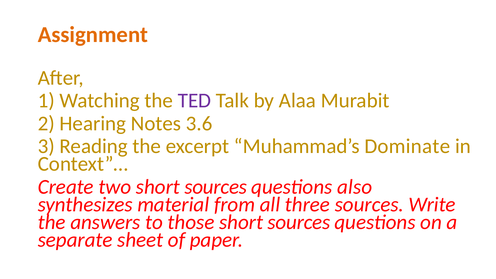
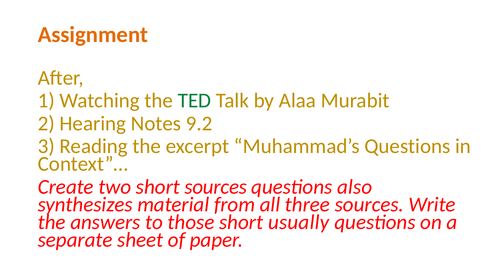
TED colour: purple -> green (195, 101)
3.6: 3.6 -> 9.2 (199, 123)
Muhammad’s Dominate: Dominate -> Questions (407, 146)
those short sources: sources -> usually (299, 222)
